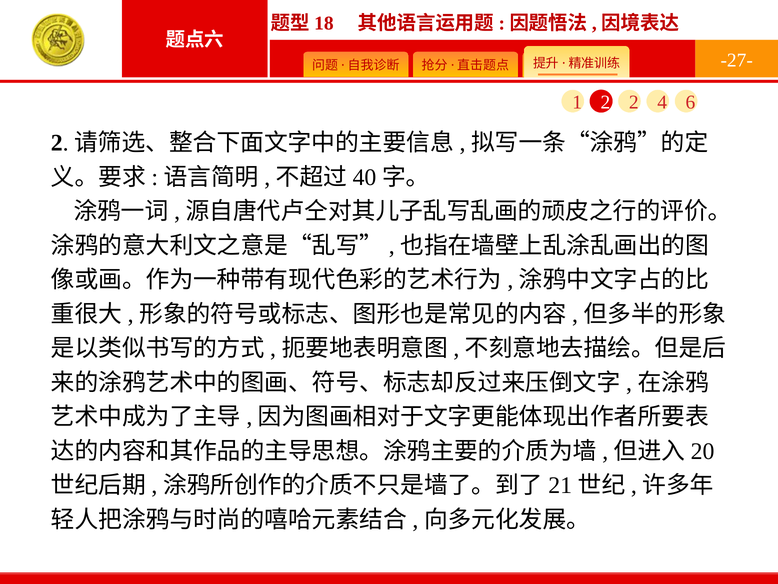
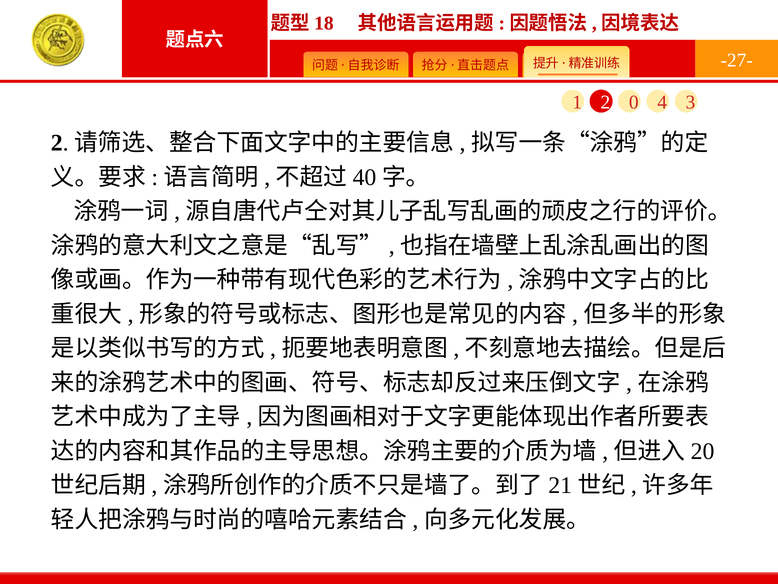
2 2: 2 -> 0 (634, 102)
6: 6 -> 3 (690, 102)
